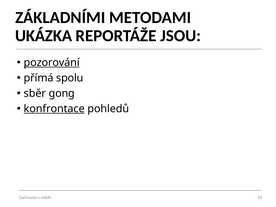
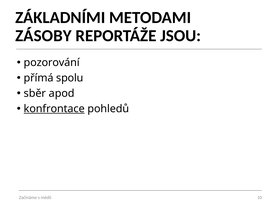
UKÁZKA: UKÁZKA -> ZÁSOBY (43, 36)
pozorování underline: present -> none (52, 62)
gong: gong -> apod (62, 93)
